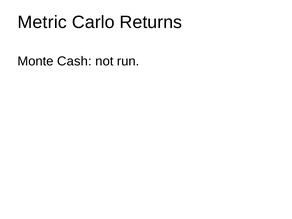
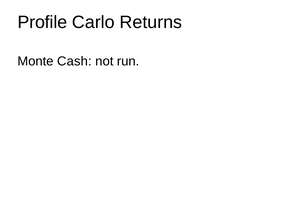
Metric: Metric -> Profile (42, 22)
